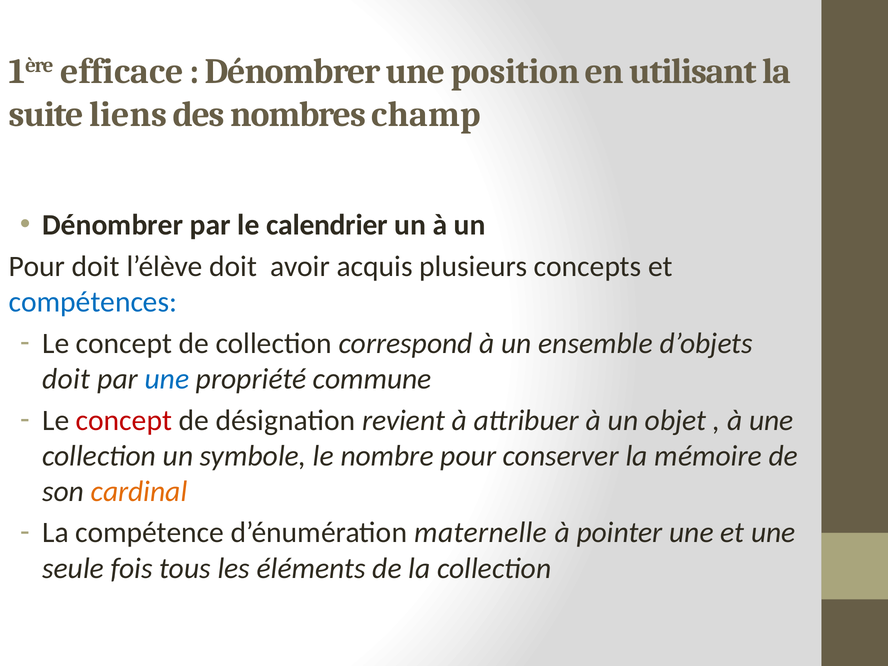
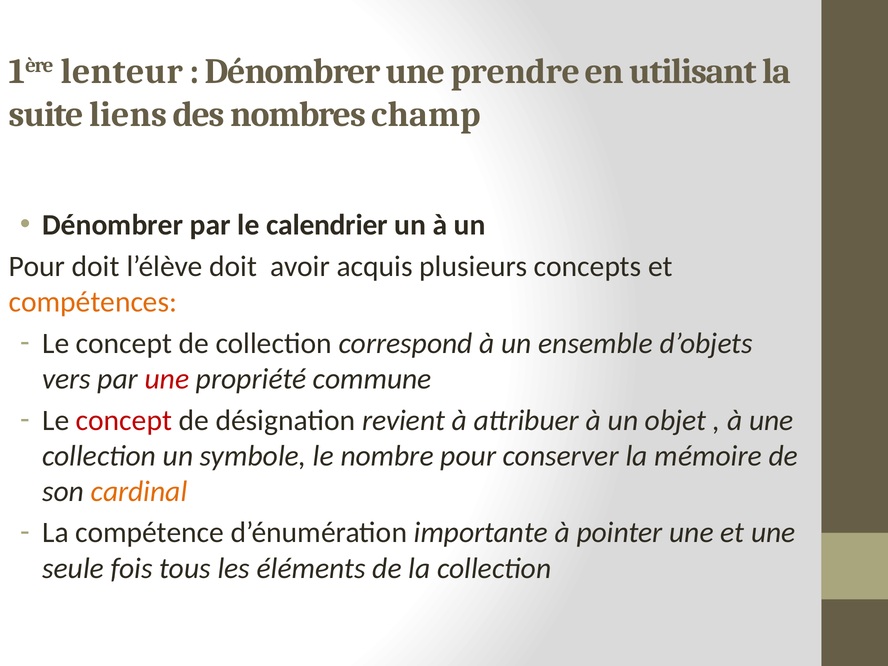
efficace: efficace -> lenteur (122, 71)
position: position -> prendre (515, 71)
compétences colour: blue -> orange (93, 302)
doit: doit -> vers (67, 379)
une colour: blue -> red (167, 379)
maternelle: maternelle -> importante (481, 533)
